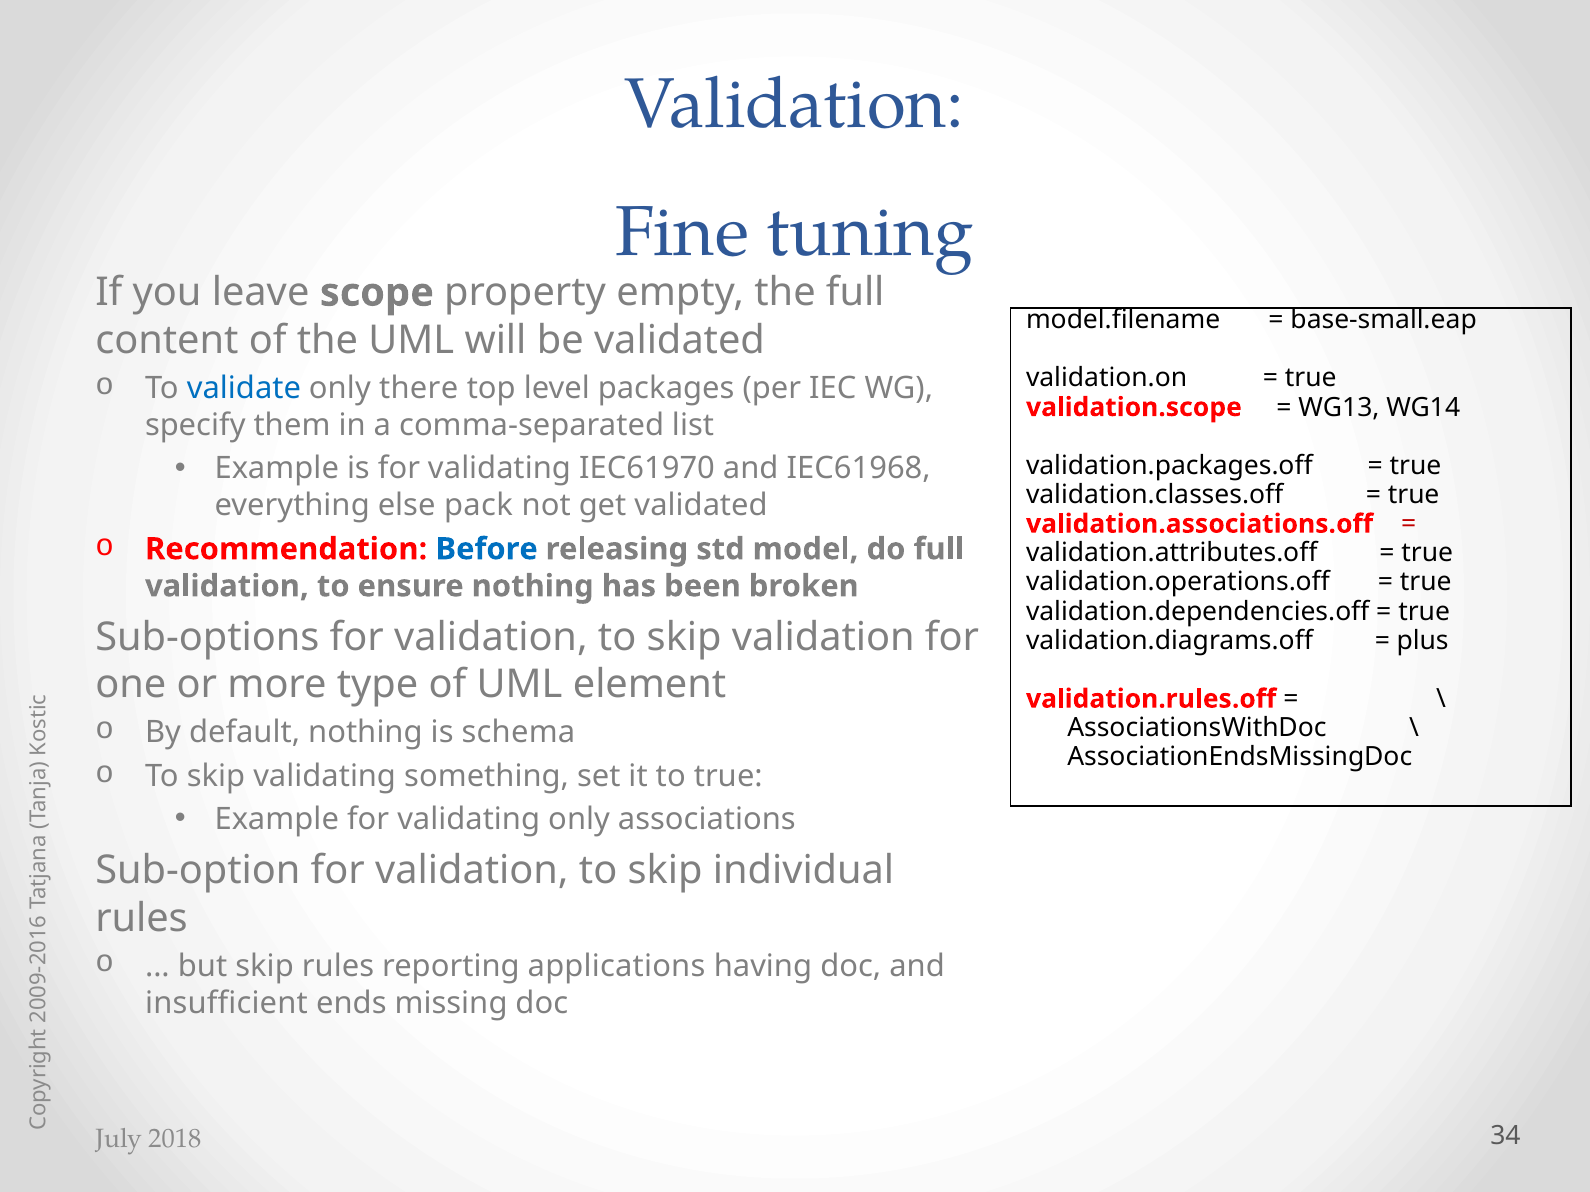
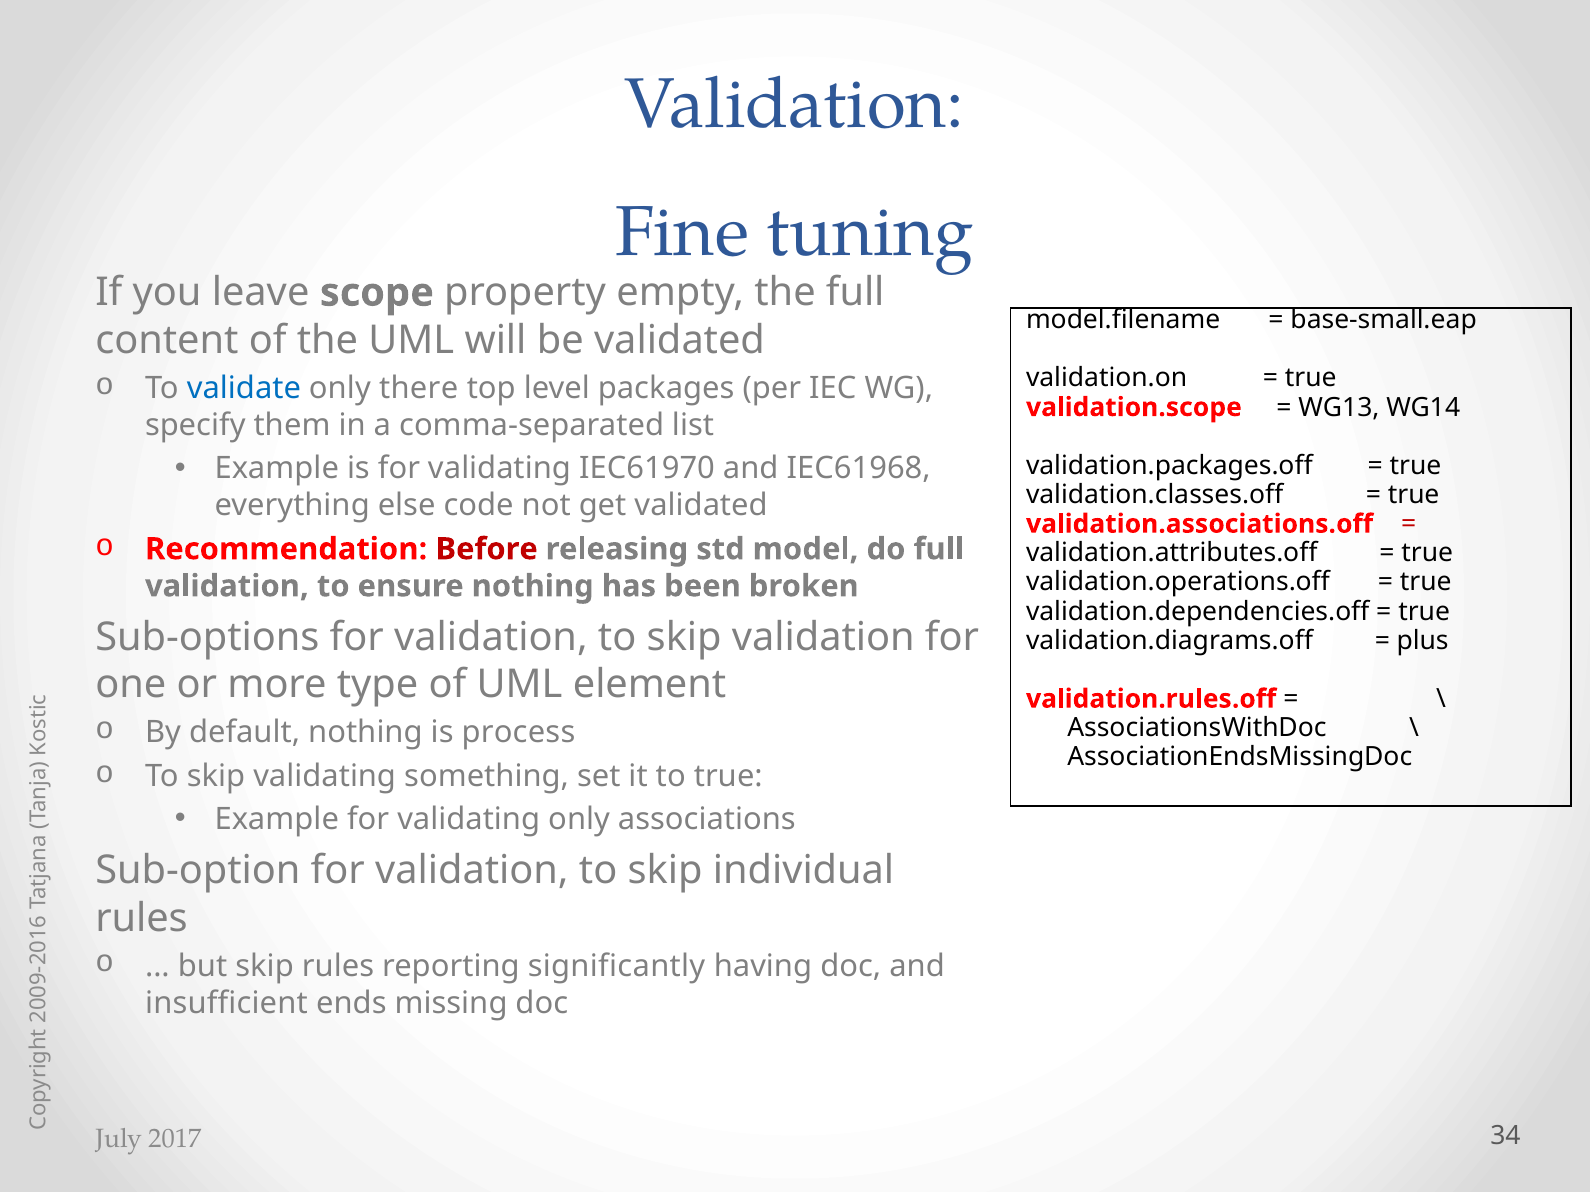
pack: pack -> code (479, 506)
Before colour: blue -> red (487, 549)
schema: schema -> process (518, 733)
applications: applications -> significantly (616, 966)
2018: 2018 -> 2017 (175, 1139)
